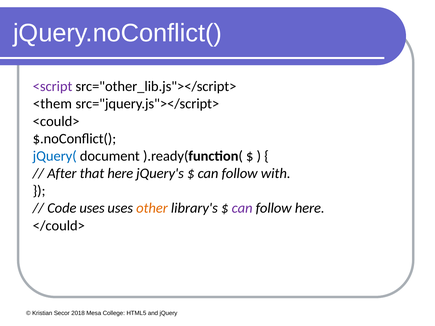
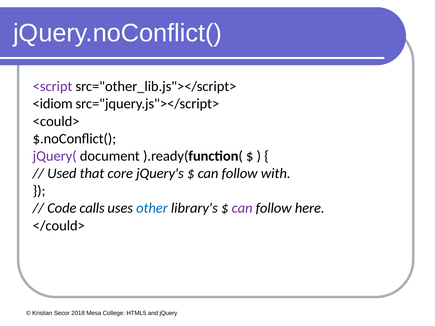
<them: <them -> <idiom (53, 104)
jQuery( colour: blue -> purple (55, 156)
After: After -> Used (62, 174)
that here: here -> core (120, 174)
Code uses: uses -> calls (92, 208)
other colour: orange -> blue (152, 208)
